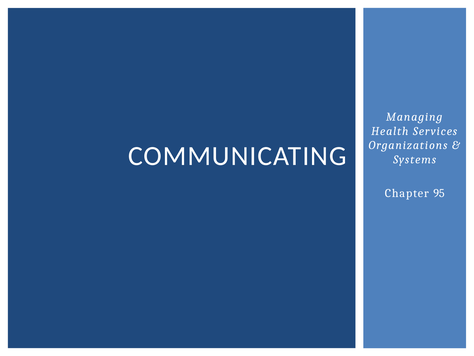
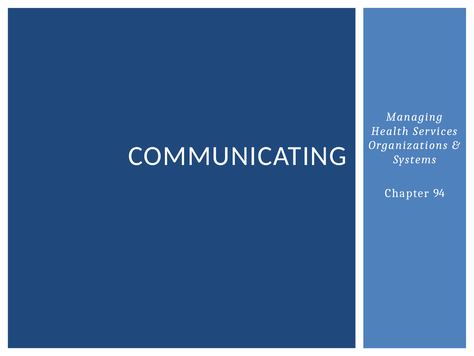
95: 95 -> 94 (439, 193)
